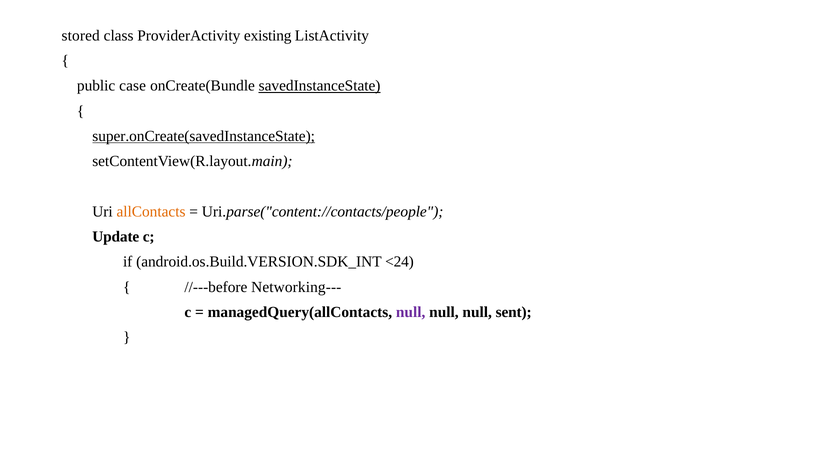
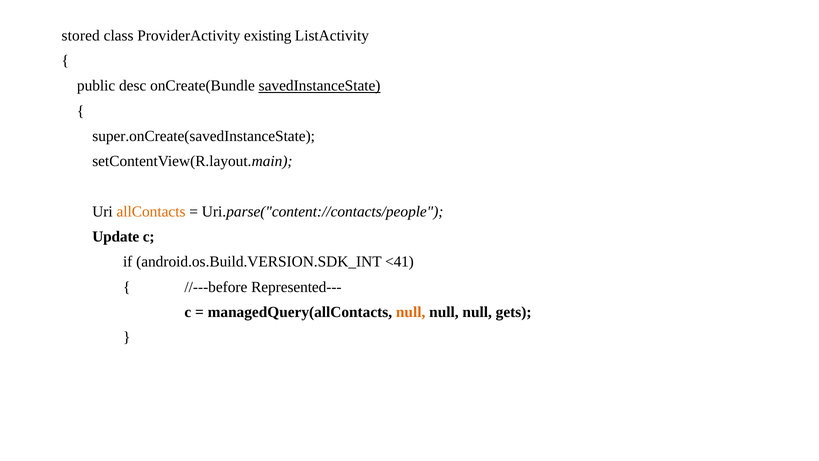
case: case -> desc (133, 86)
super.onCreate(savedInstanceState underline: present -> none (204, 136)
<24: <24 -> <41 (399, 262)
Networking---: Networking--- -> Represented--- (296, 287)
null colour: purple -> orange (411, 312)
sent: sent -> gets (514, 312)
